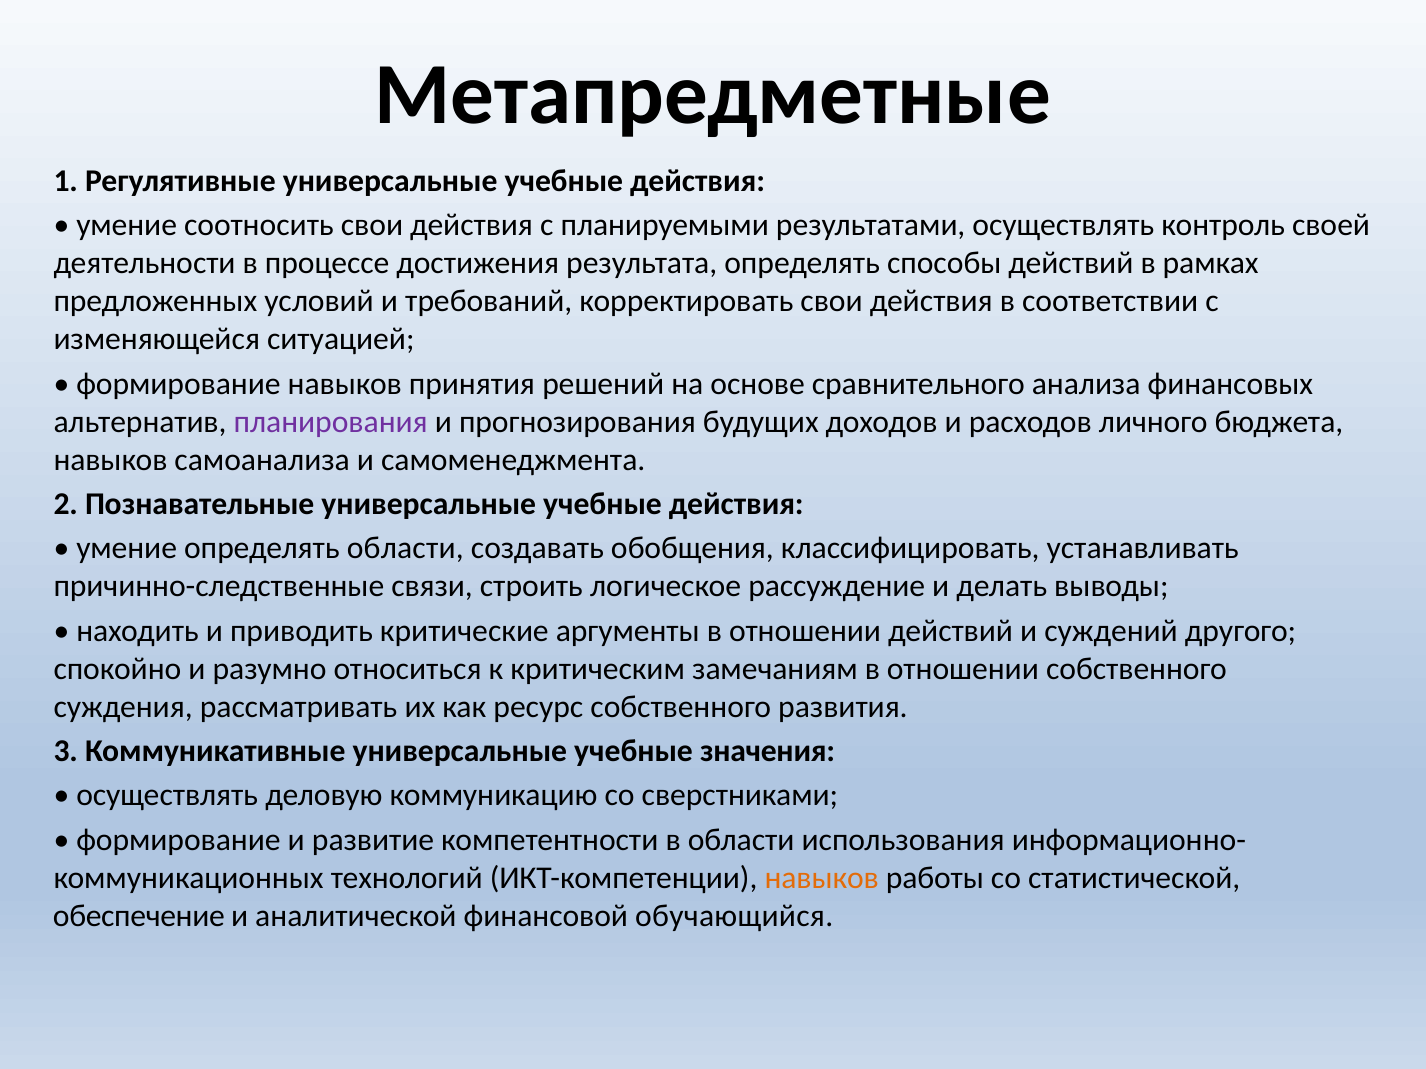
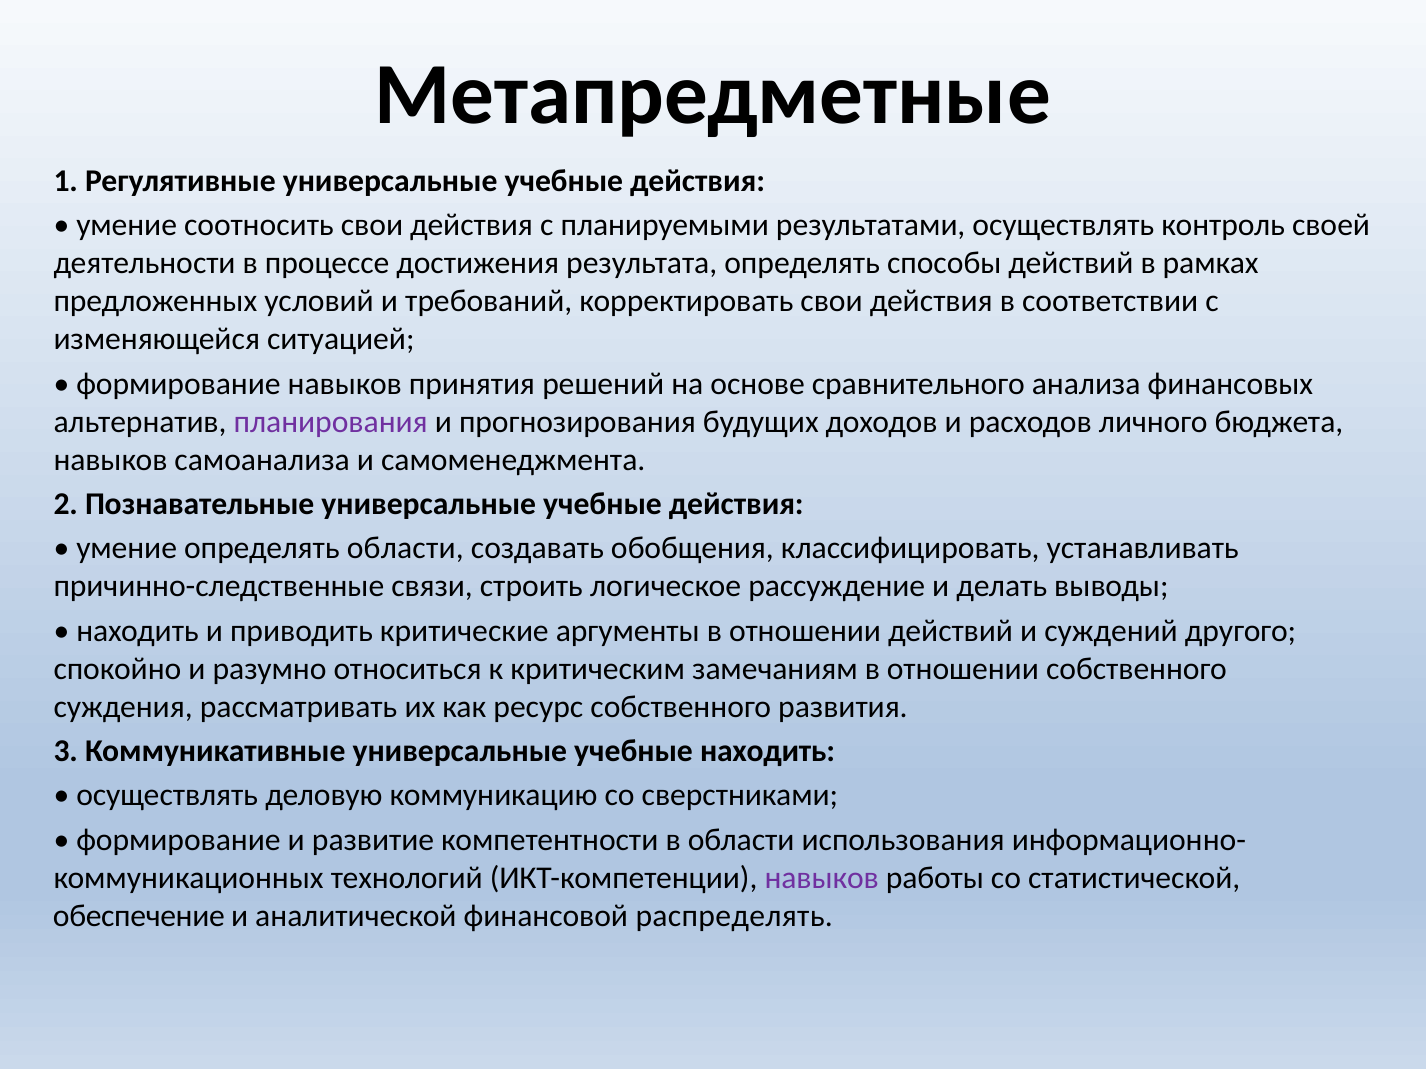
учебные значения: значения -> находить (768, 751)
навыков colour: orange -> purple (822, 878)
обучающийся: обучающийся -> распределять (734, 916)
